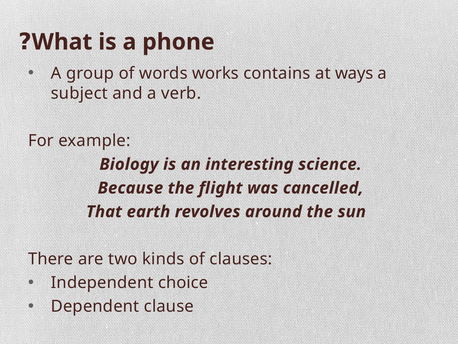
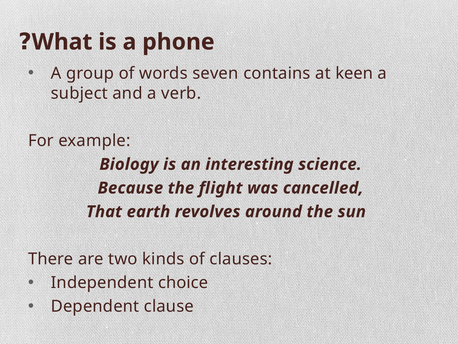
works: works -> seven (215, 73)
ways: ways -> keen (354, 73)
